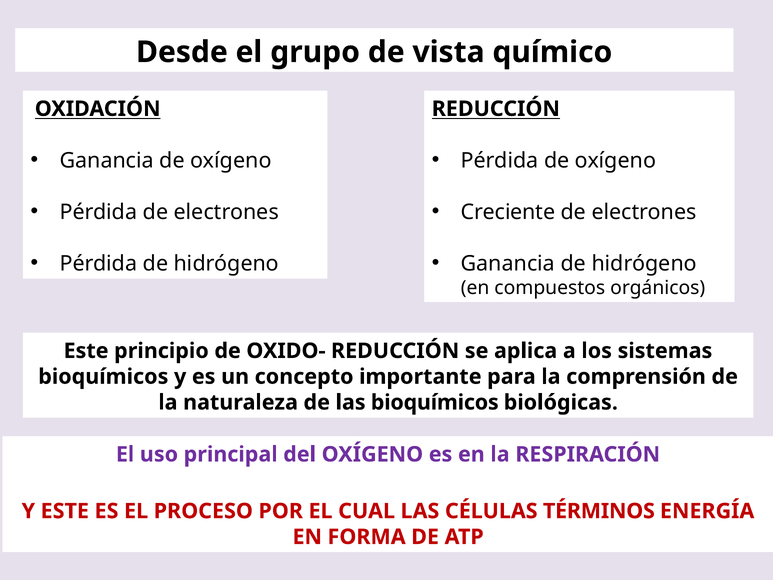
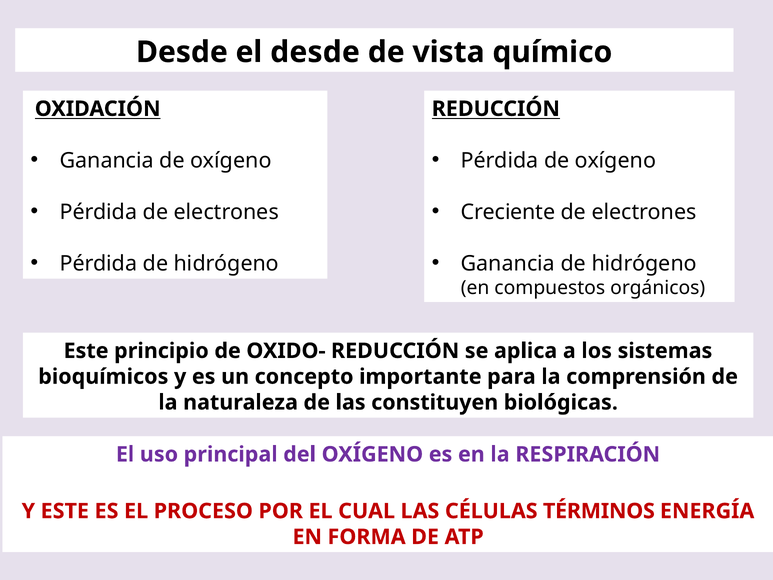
el grupo: grupo -> desde (315, 52)
las bioquímicos: bioquímicos -> constituyen (435, 402)
